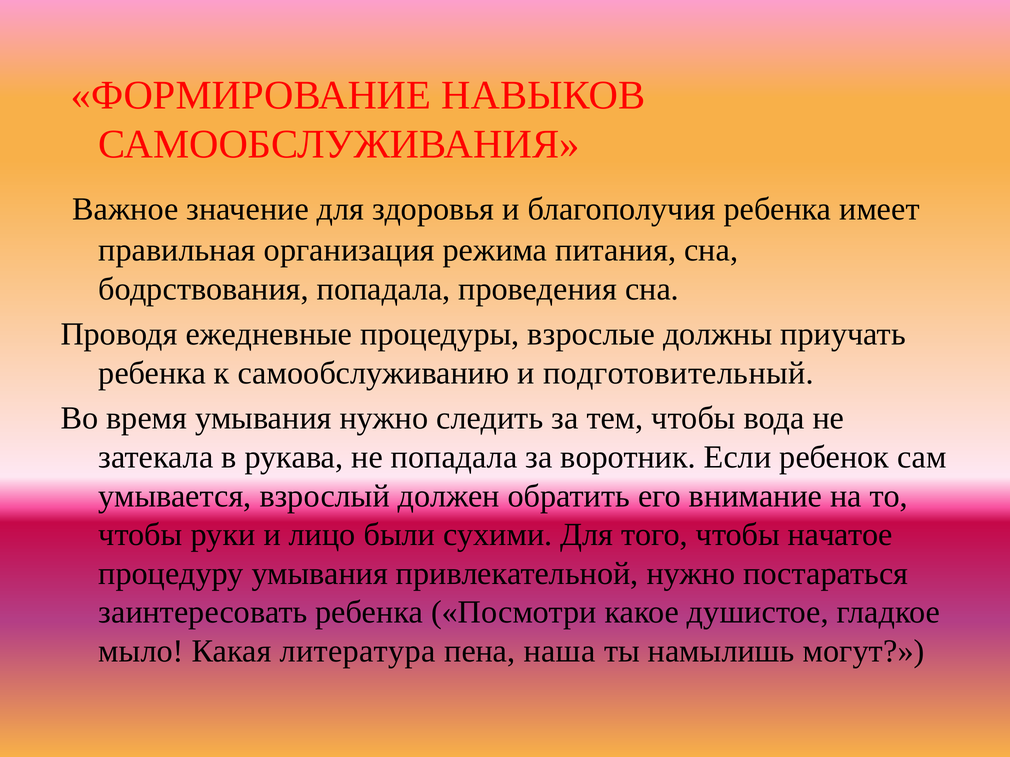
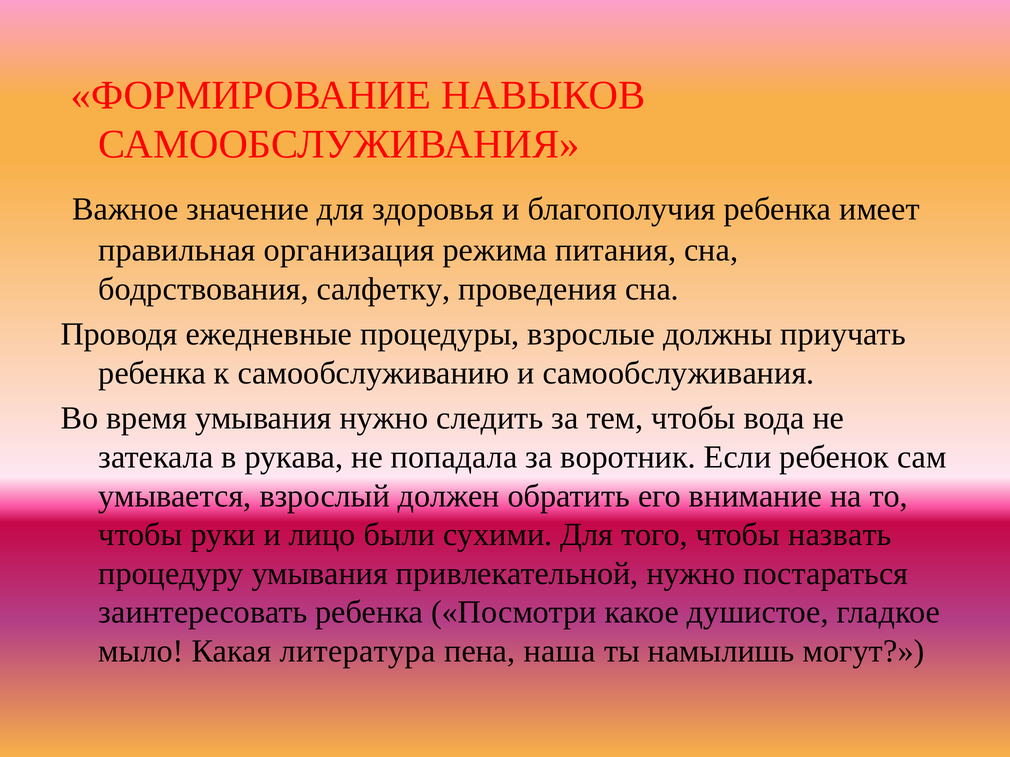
бодрствования попадала: попадала -> салфетку (384, 289)
и подготовительный: подготовительный -> самообслуживания (679, 373)
начатое: начатое -> назвать (840, 535)
